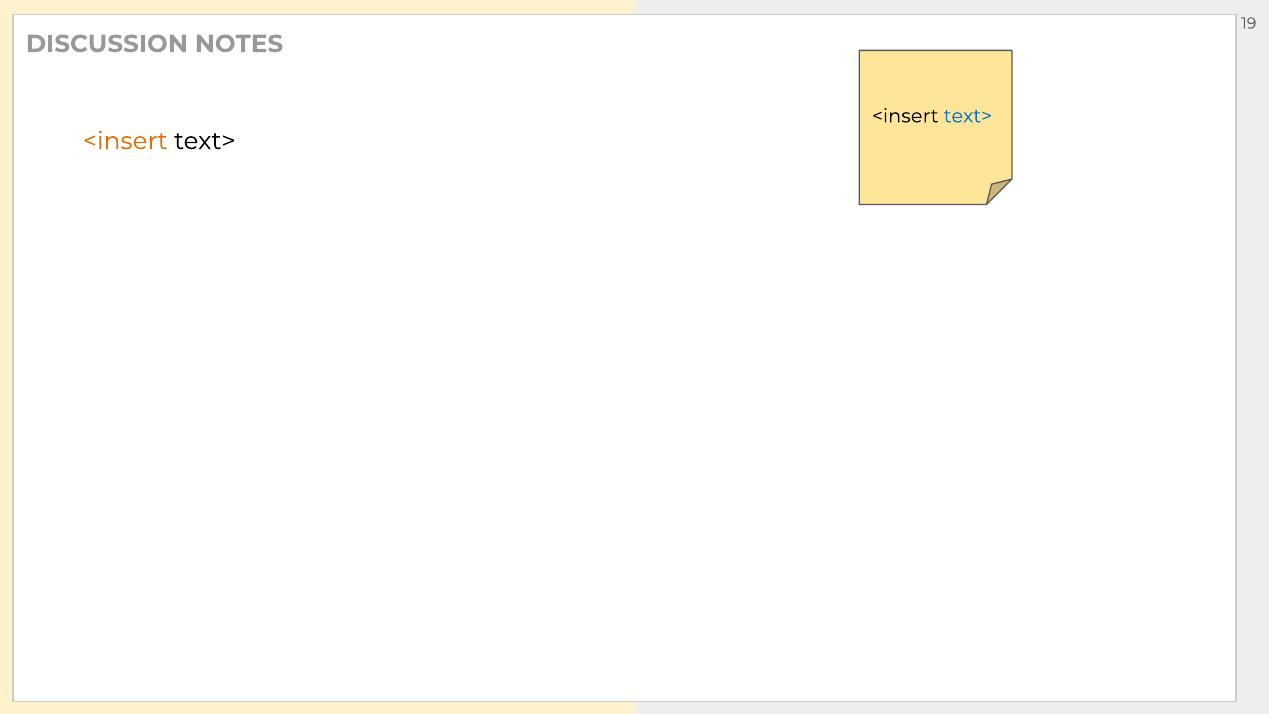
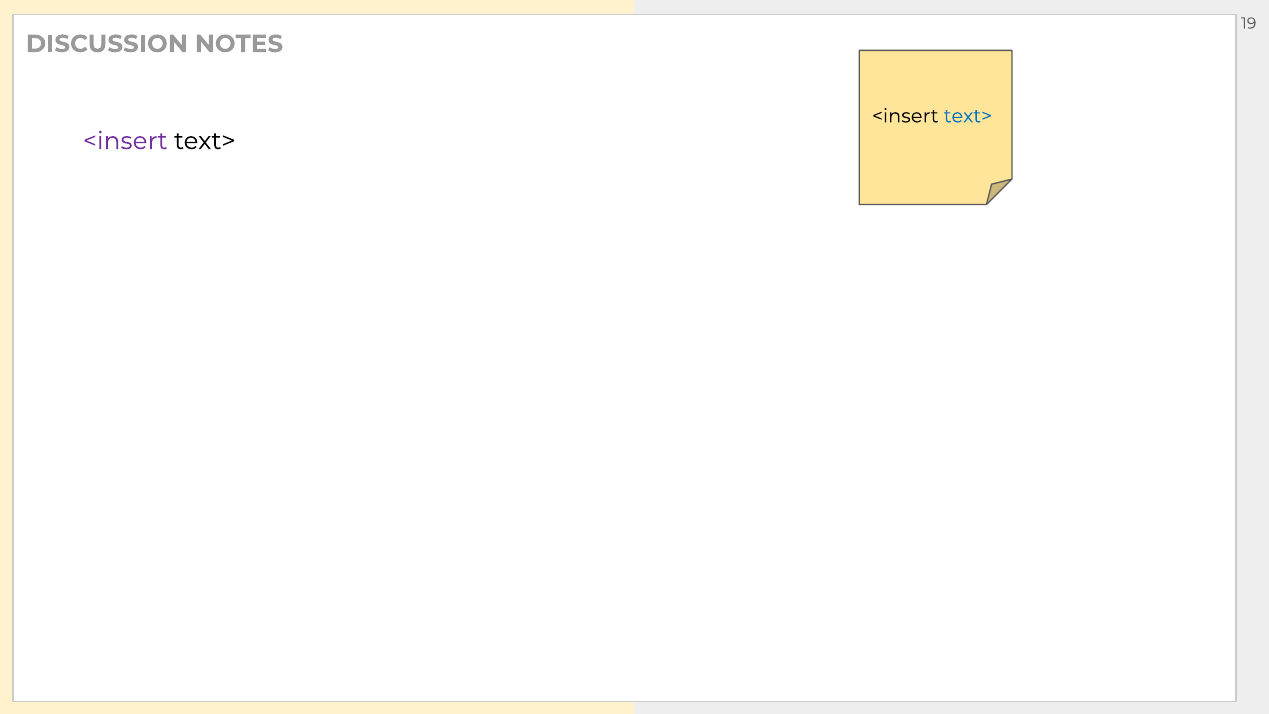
<insert colour: orange -> purple (125, 141)
